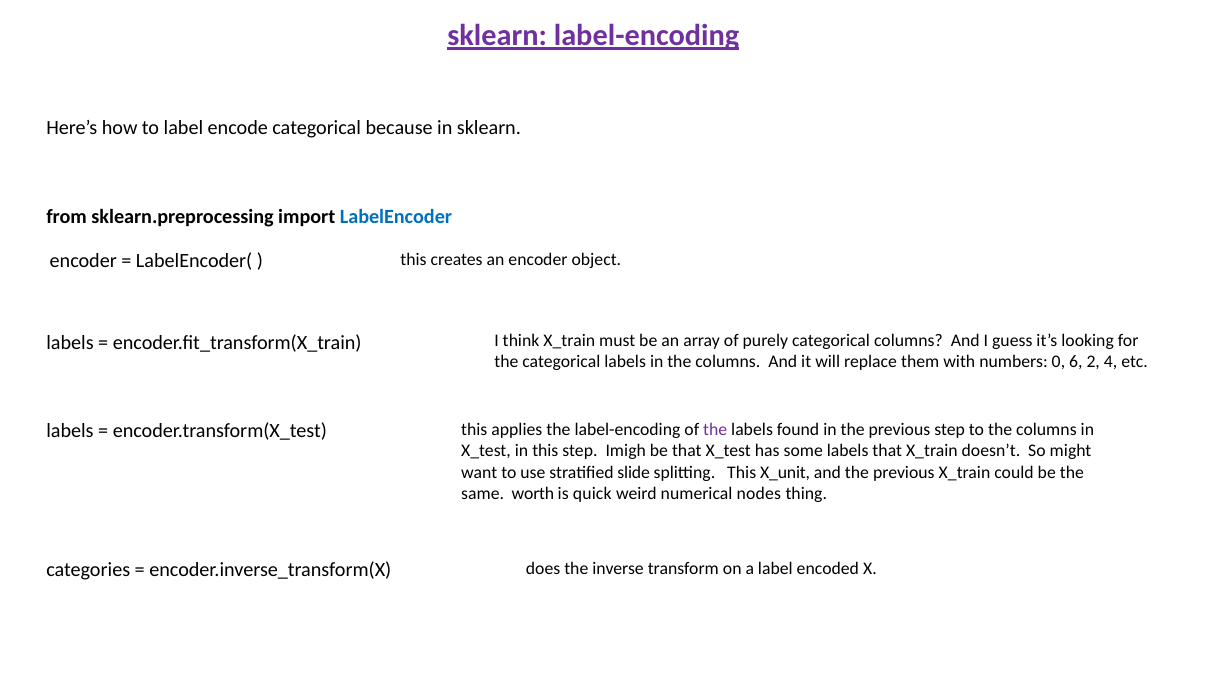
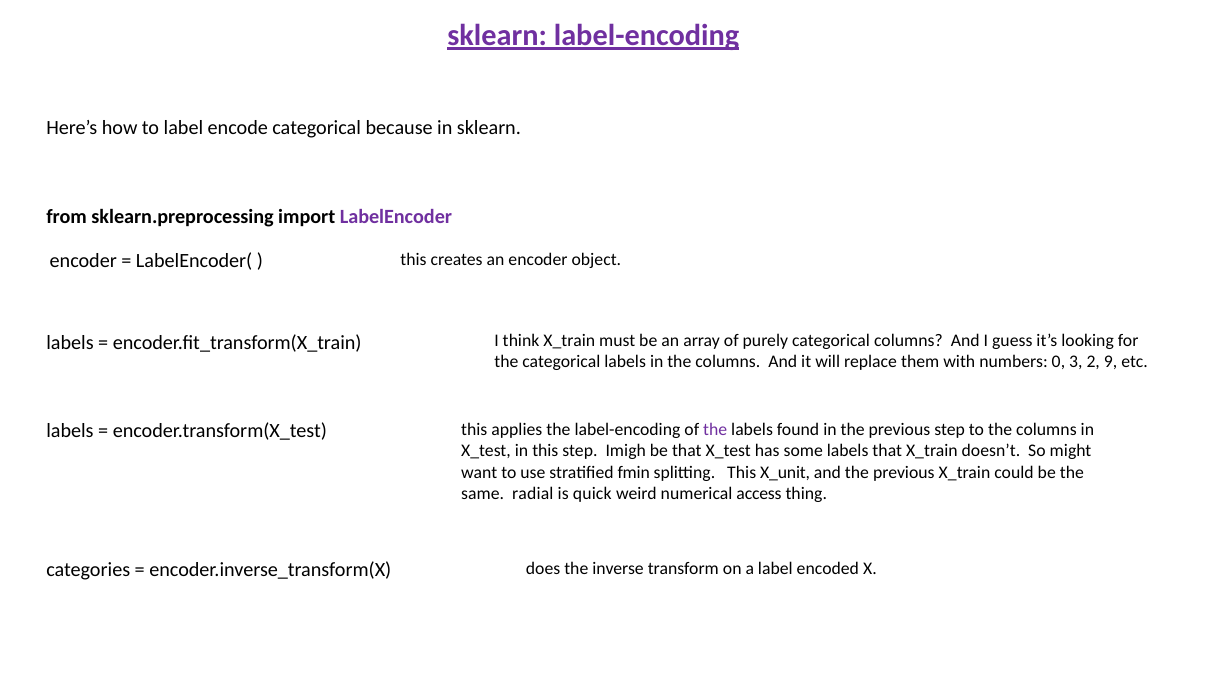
LabelEncoder colour: blue -> purple (396, 217)
6: 6 -> 3 (1076, 362)
4: 4 -> 9 (1111, 362)
slide: slide -> fmin (634, 473)
worth: worth -> radial (533, 494)
nodes: nodes -> access (759, 494)
